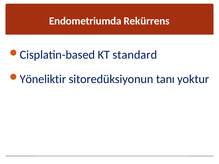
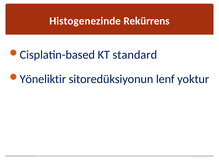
Endometriumda: Endometriumda -> Histogenezinde (85, 21)
tanı: tanı -> lenf (165, 79)
